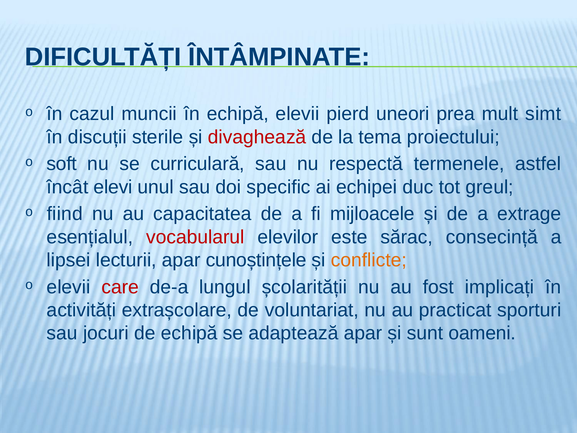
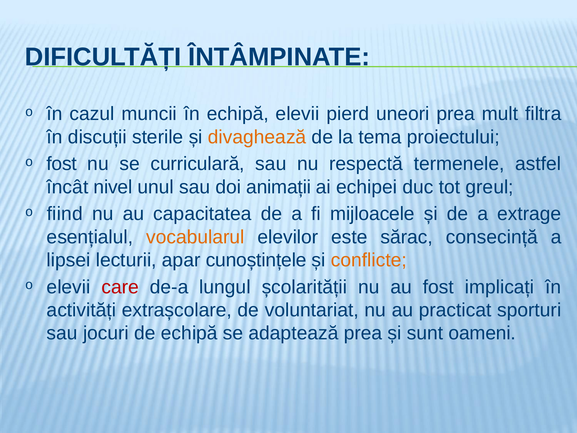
simt: simt -> filtra (543, 114)
divaghează colour: red -> orange (257, 137)
soft: soft -> fost (62, 164)
elevi: elevi -> nivel (113, 187)
specific: specific -> animații (279, 187)
vocabularul colour: red -> orange (195, 237)
adaptează apar: apar -> prea (363, 333)
